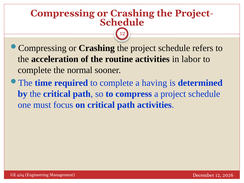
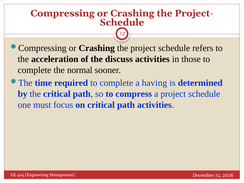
routine: routine -> discuss (119, 59)
labor: labor -> those (191, 59)
